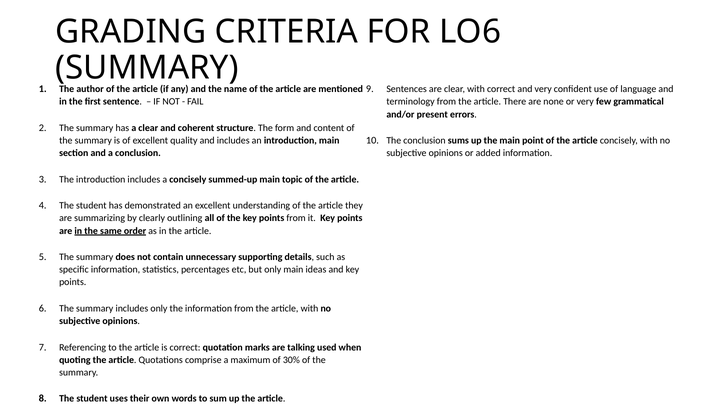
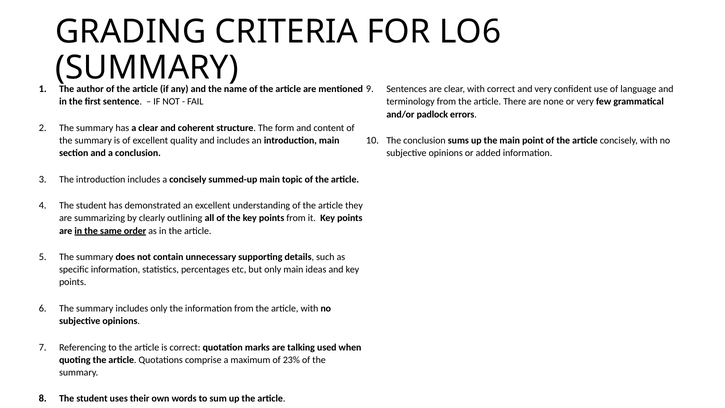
present: present -> padlock (432, 114)
30%: 30% -> 23% (291, 360)
